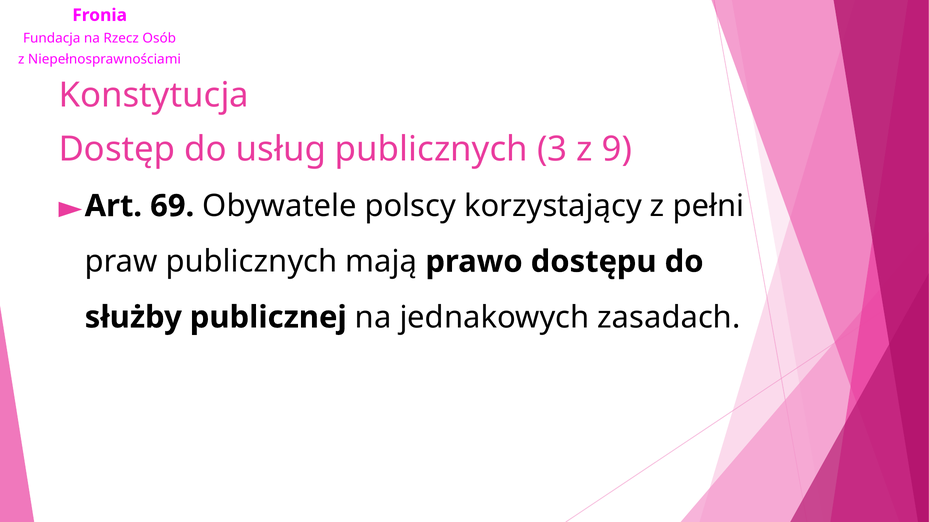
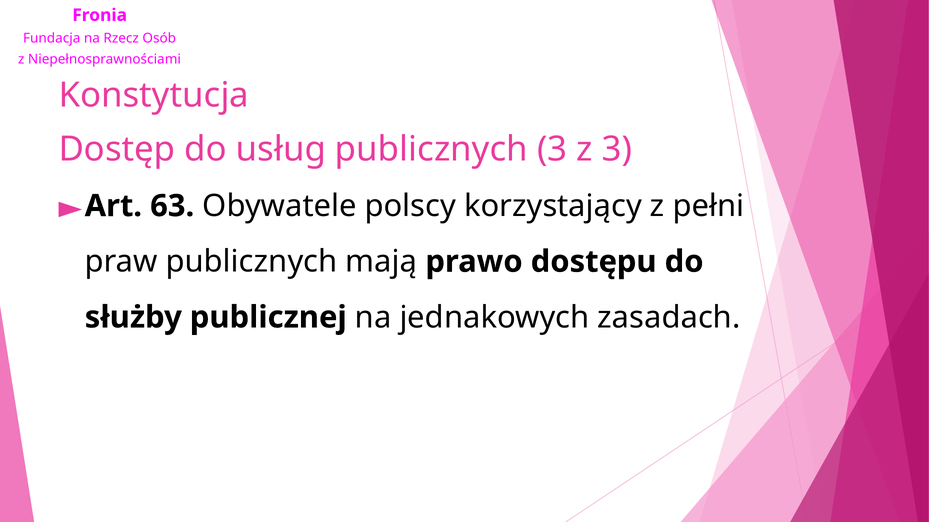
z 9: 9 -> 3 (617, 150)
69: 69 -> 63 (172, 206)
